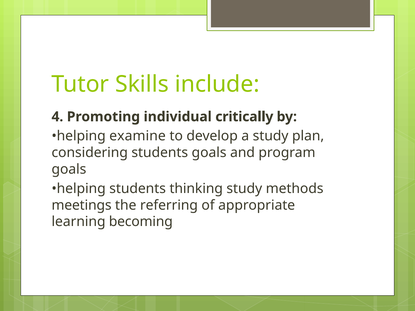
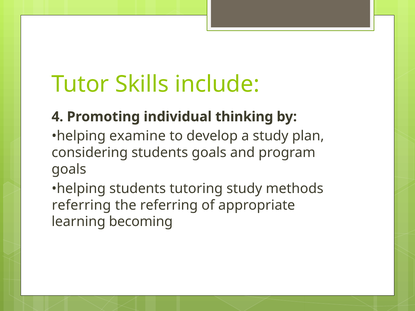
critically: critically -> thinking (244, 117)
thinking: thinking -> tutoring (196, 189)
meetings: meetings -> referring (81, 205)
